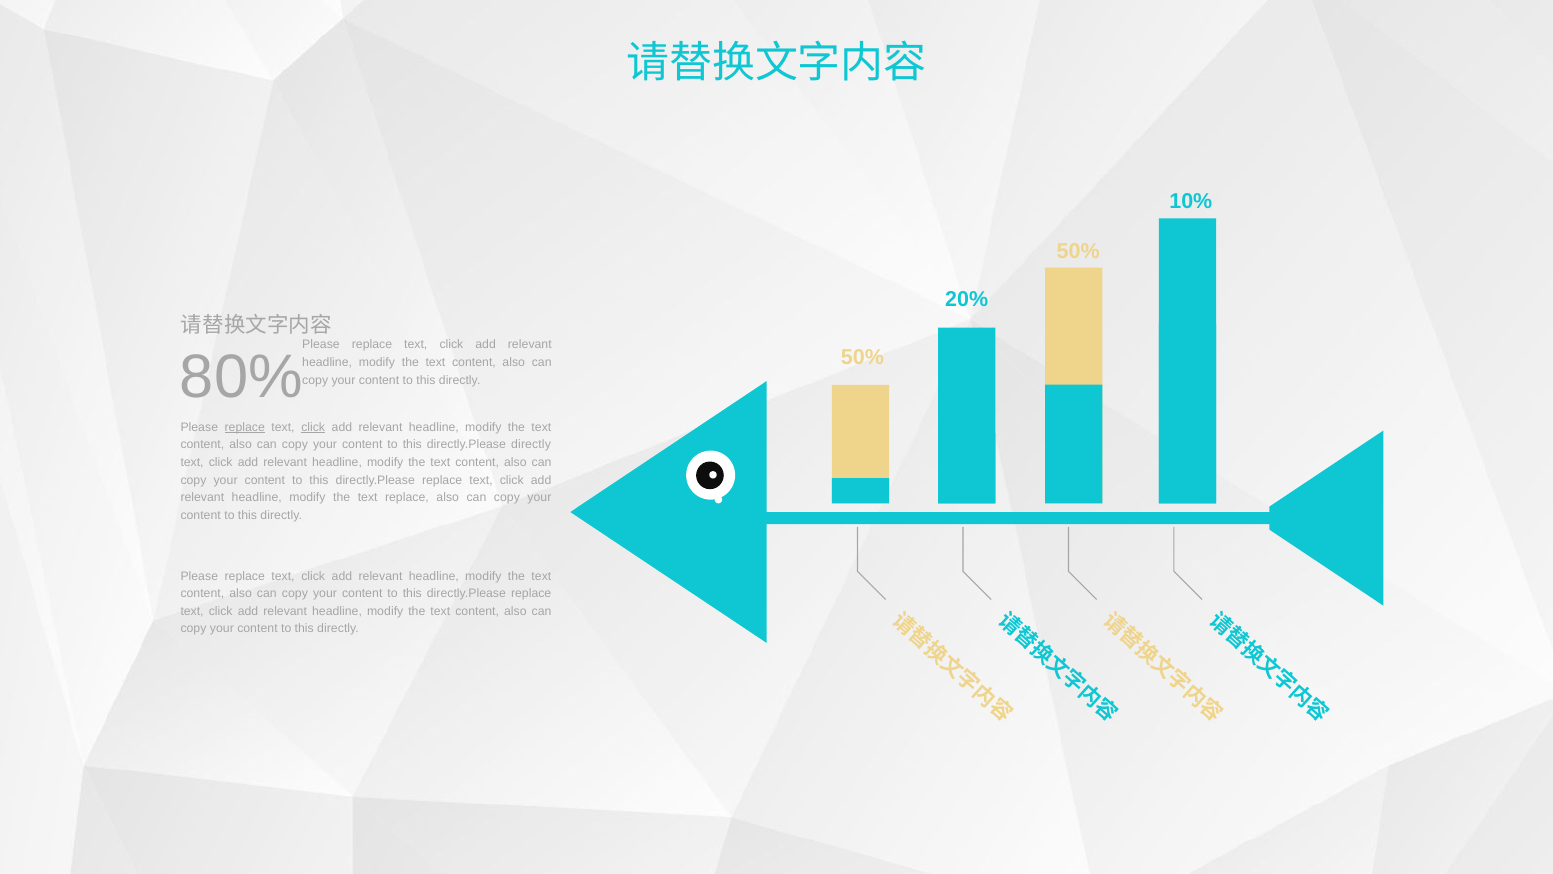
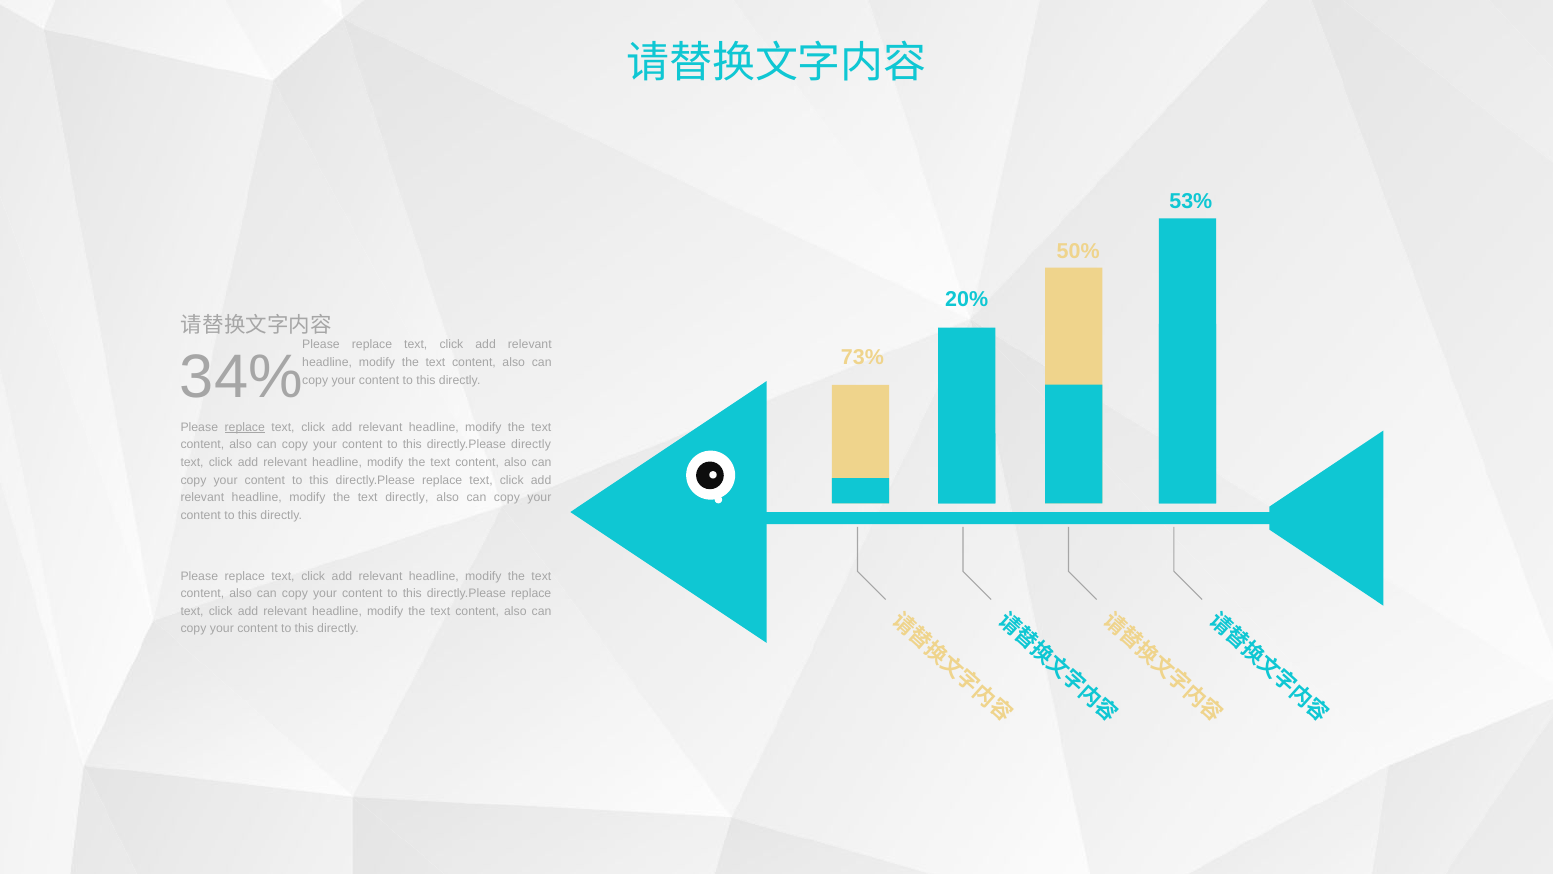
10%: 10% -> 53% (1191, 201)
50%: 50% -> 73% (862, 357)
80%: 80% -> 34% (241, 377)
click underline: present -> none (313, 427)
text replace: replace -> directly (407, 497)
